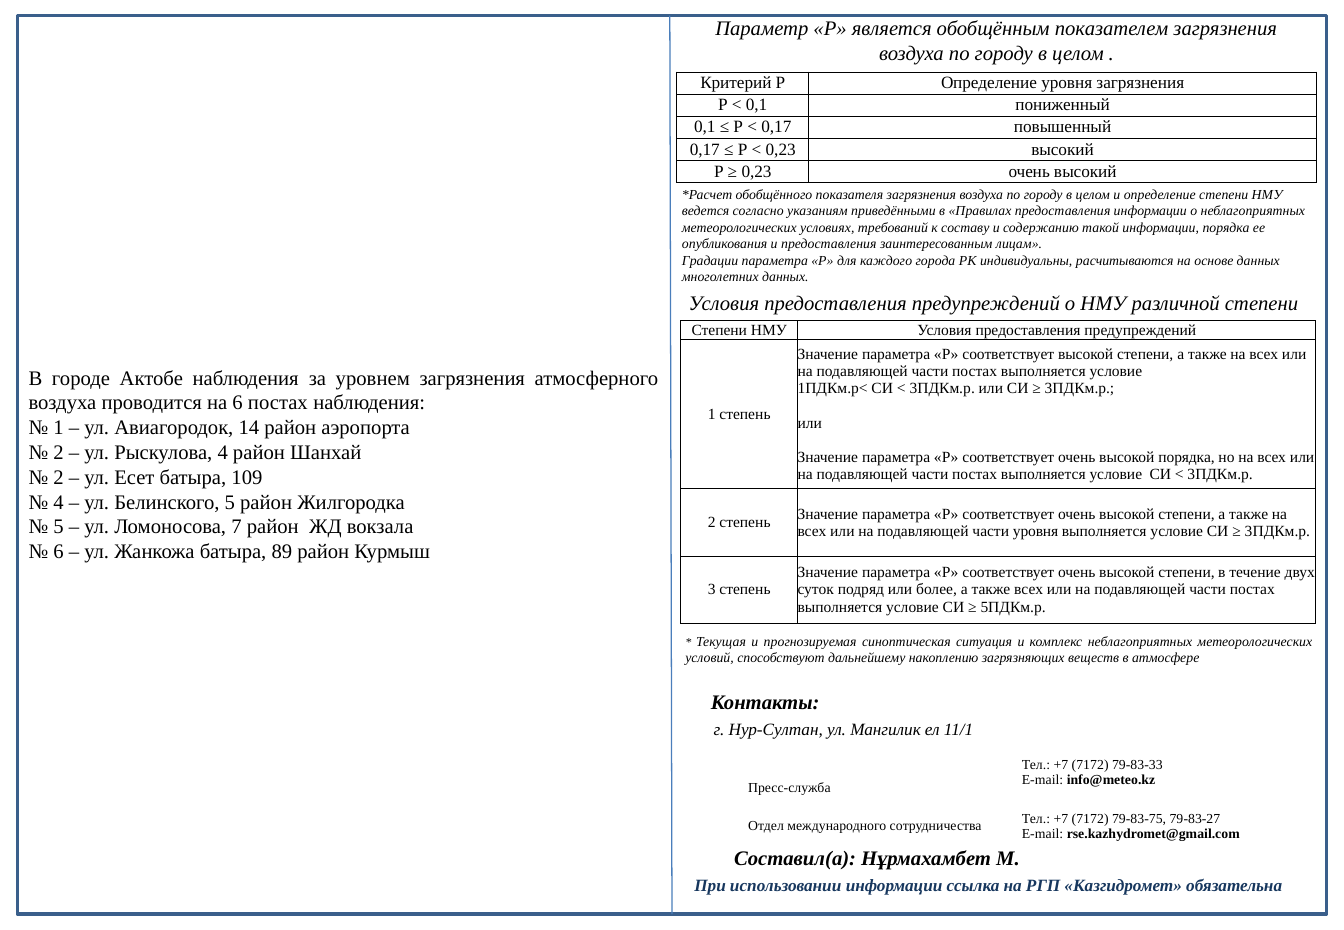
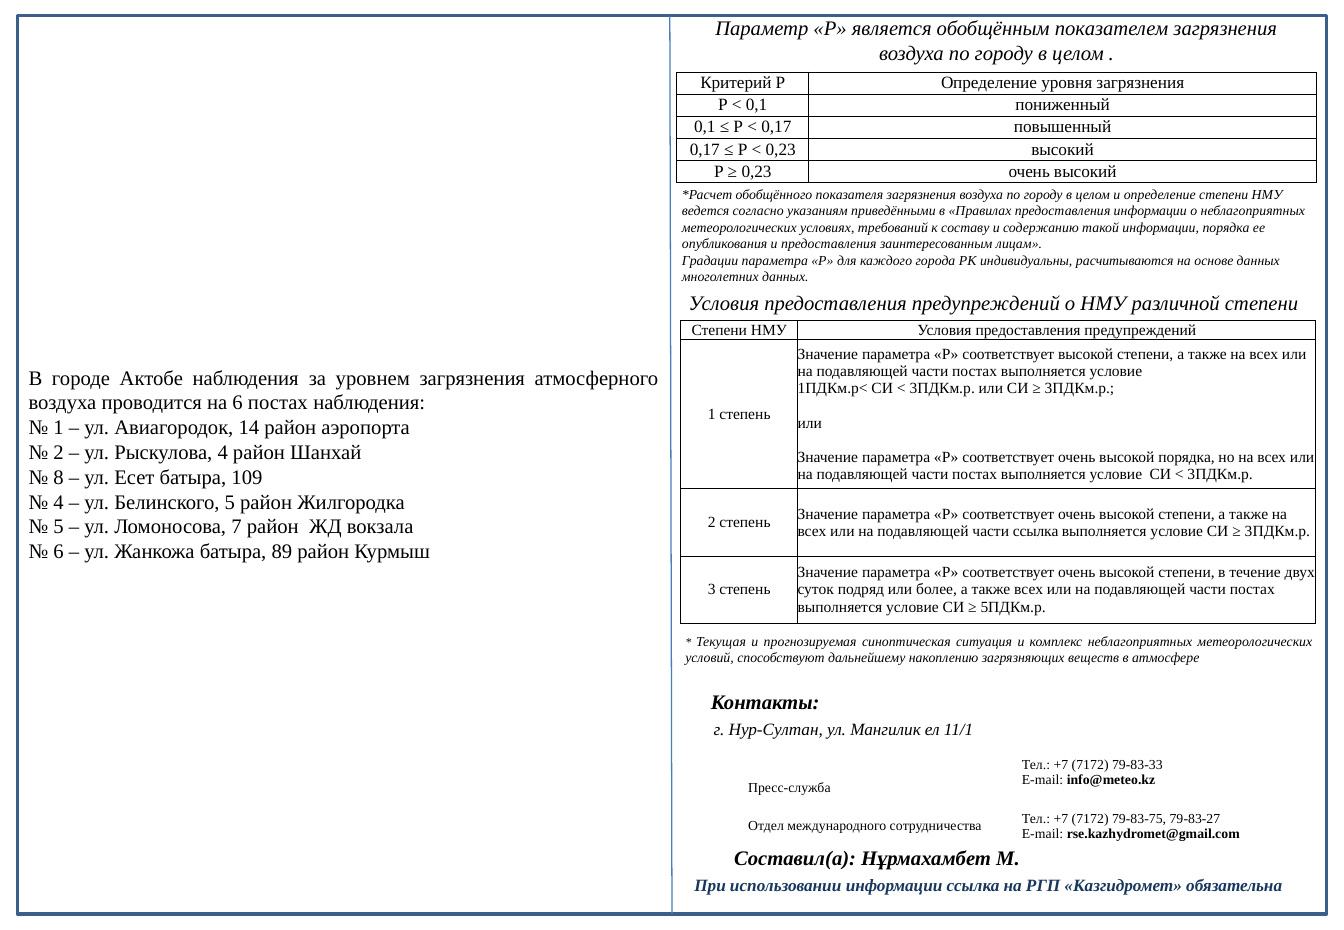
2: 2 -> 8 (59, 478)
части уровня: уровня -> ссылка (1036, 531)
